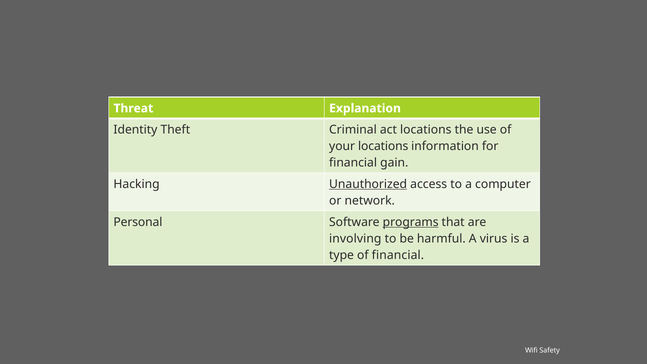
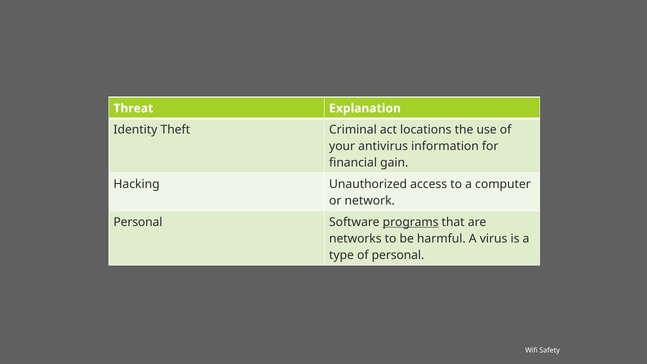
your locations: locations -> antivirus (383, 146)
Unauthorized underline: present -> none (368, 184)
involving: involving -> networks (355, 239)
of financial: financial -> personal (398, 255)
